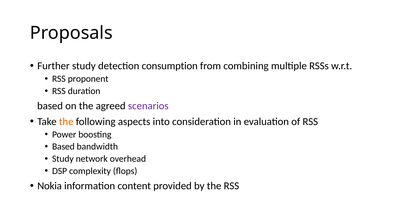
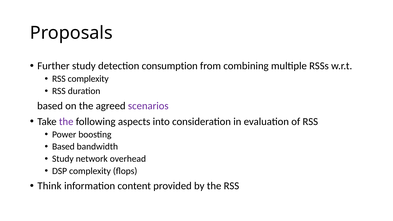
RSS proponent: proponent -> complexity (88, 79)
the colour: orange -> purple (66, 122)
Nokia: Nokia -> Think (49, 186)
